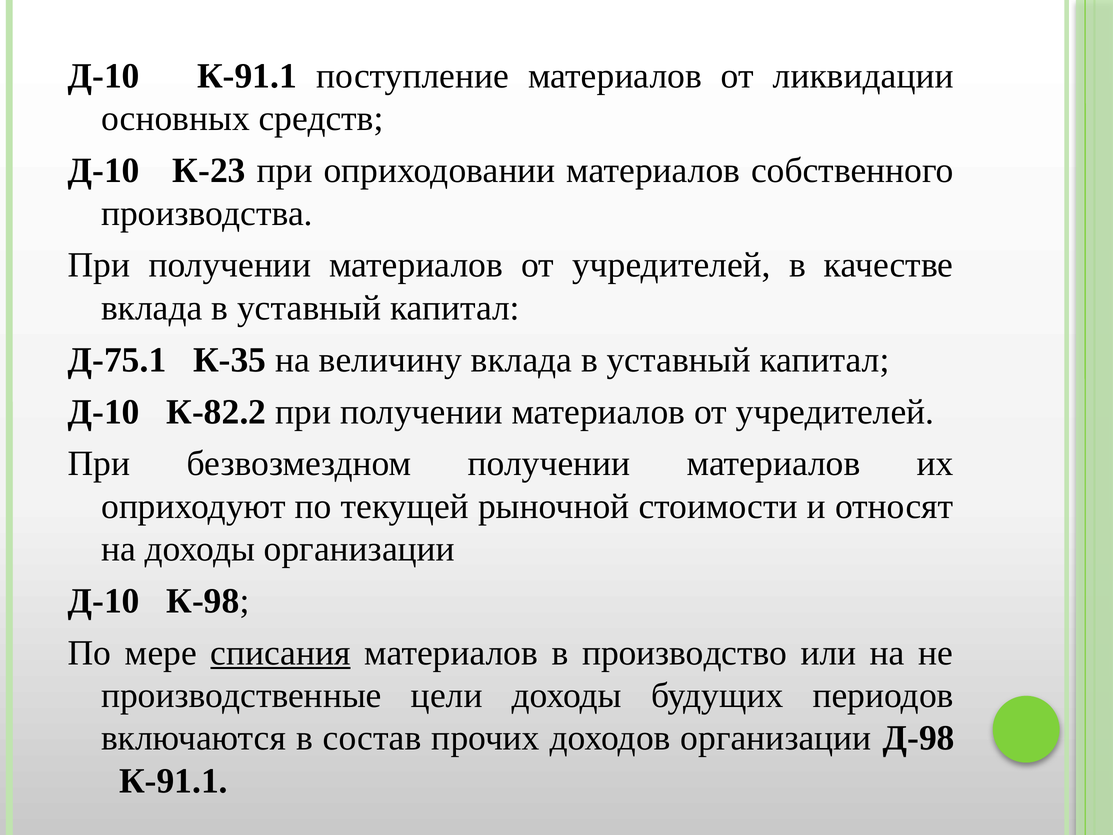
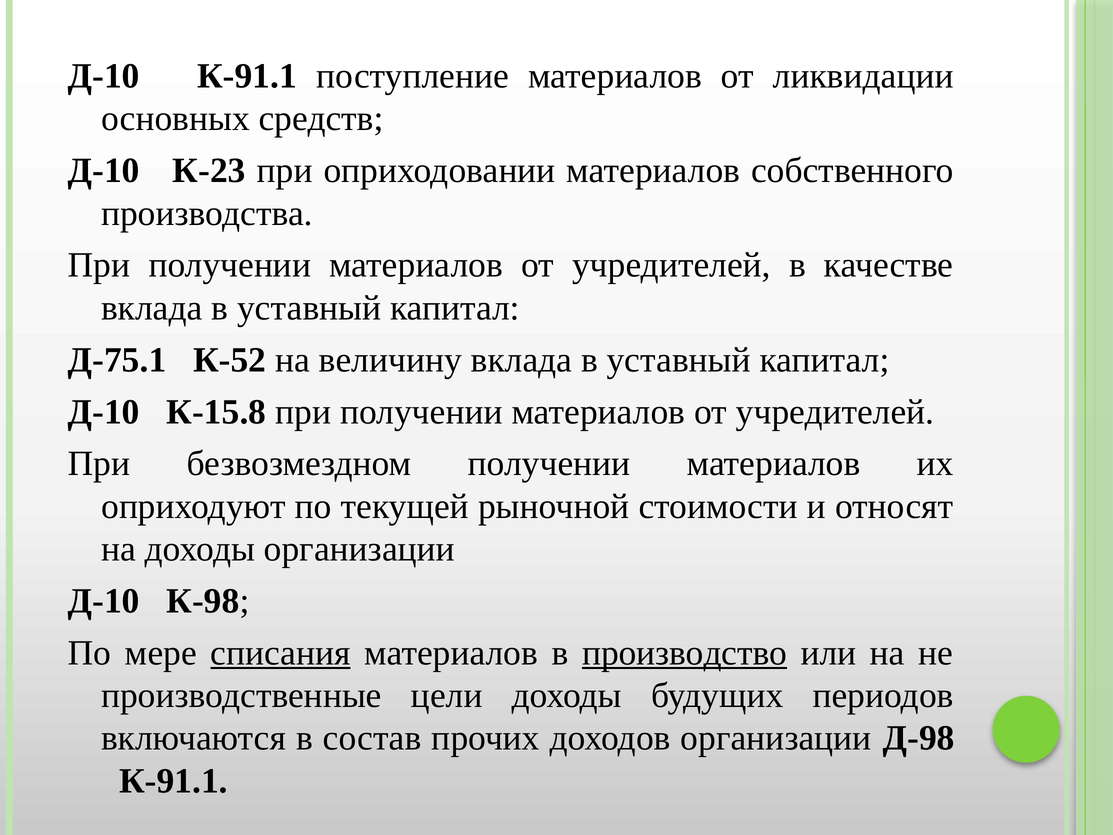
К-35: К-35 -> К-52 (230, 360)
К-82.2: К-82.2 -> К-15.8 (216, 412)
производство underline: none -> present (685, 653)
